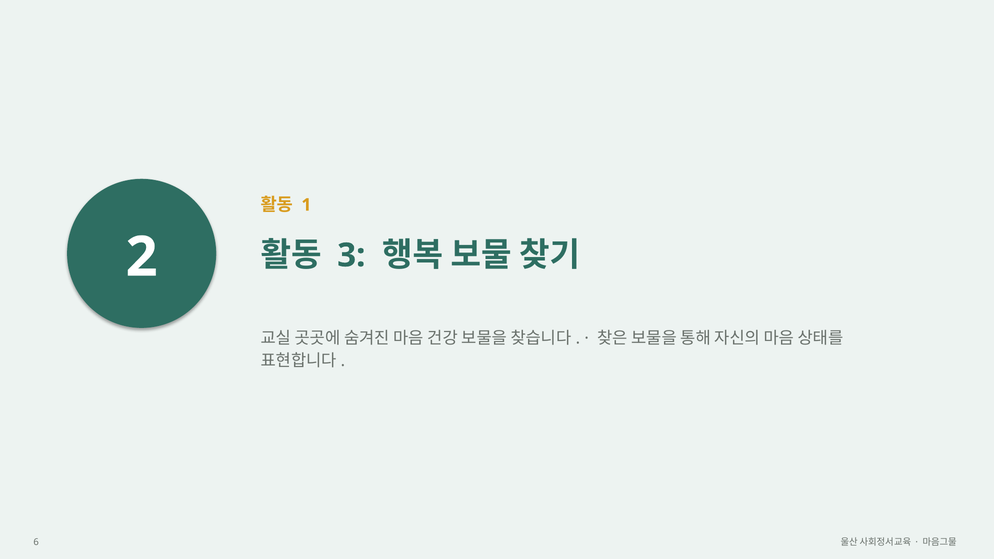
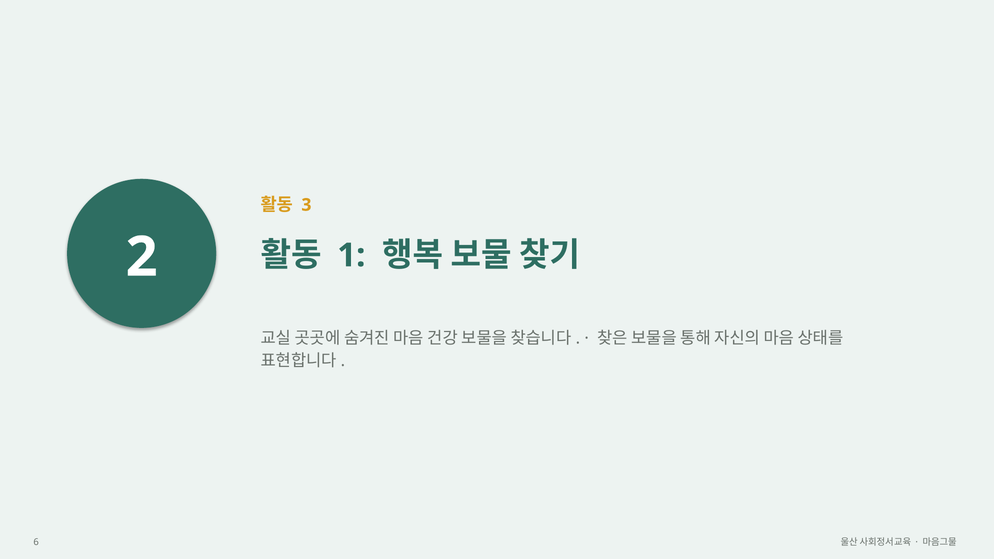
1: 1 -> 3 (306, 205)
3: 3 -> 1 (351, 255)
